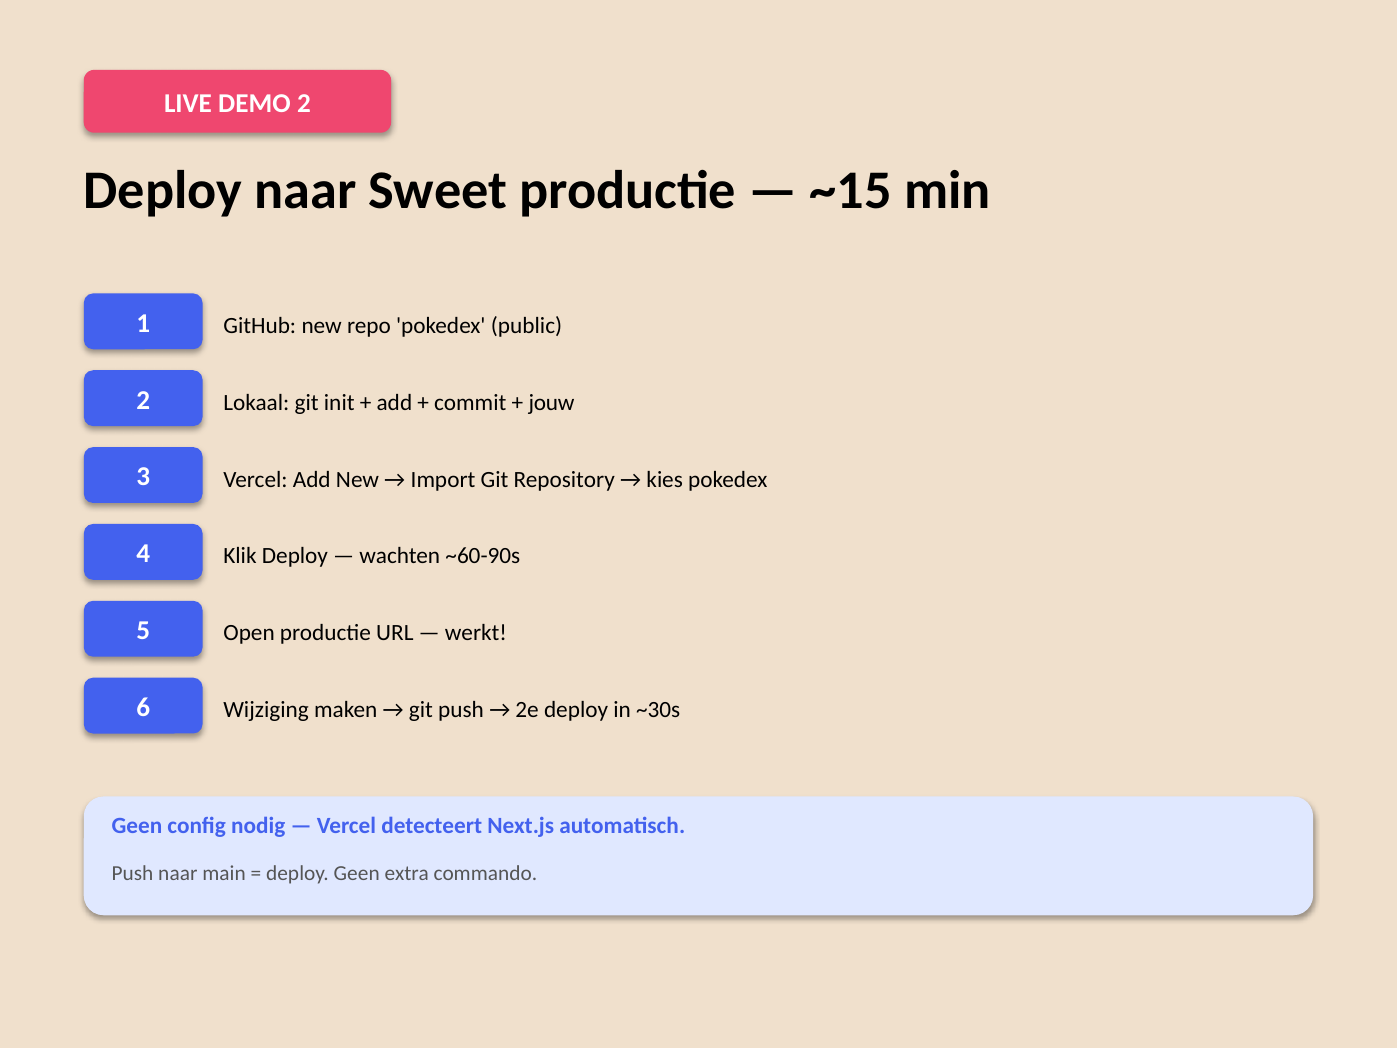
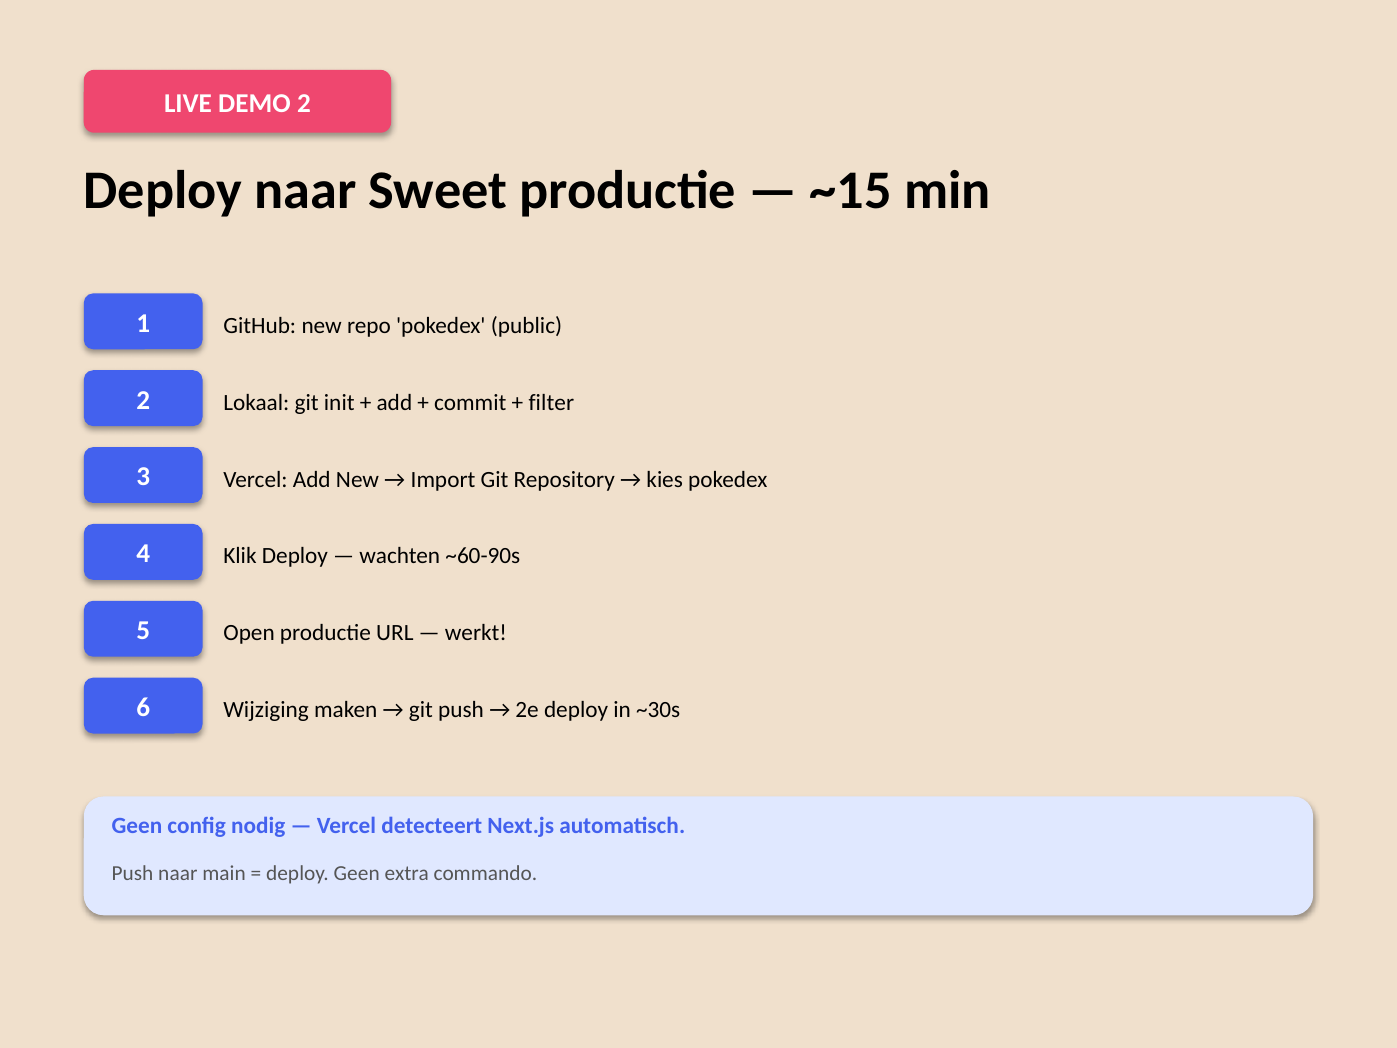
jouw: jouw -> filter (551, 403)
